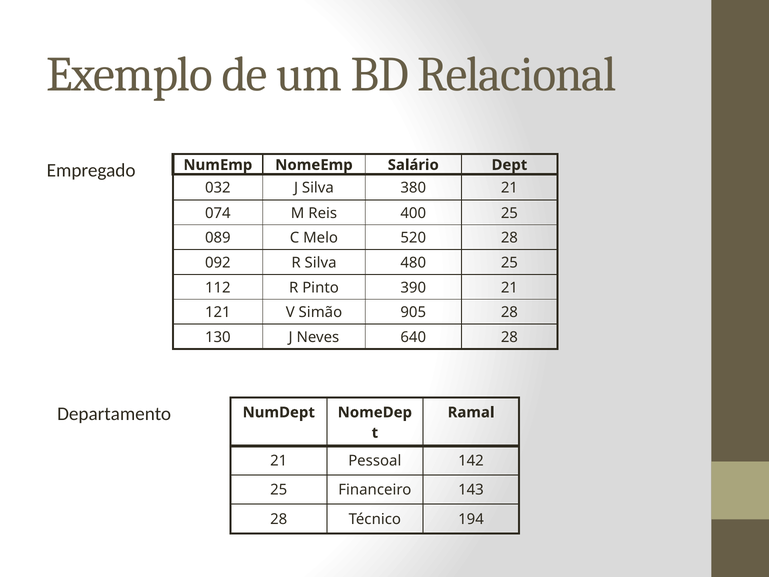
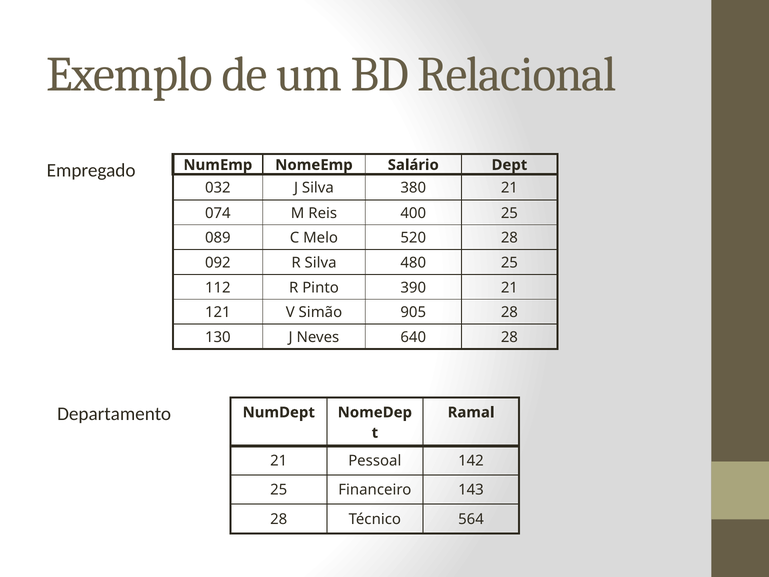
194: 194 -> 564 (471, 519)
